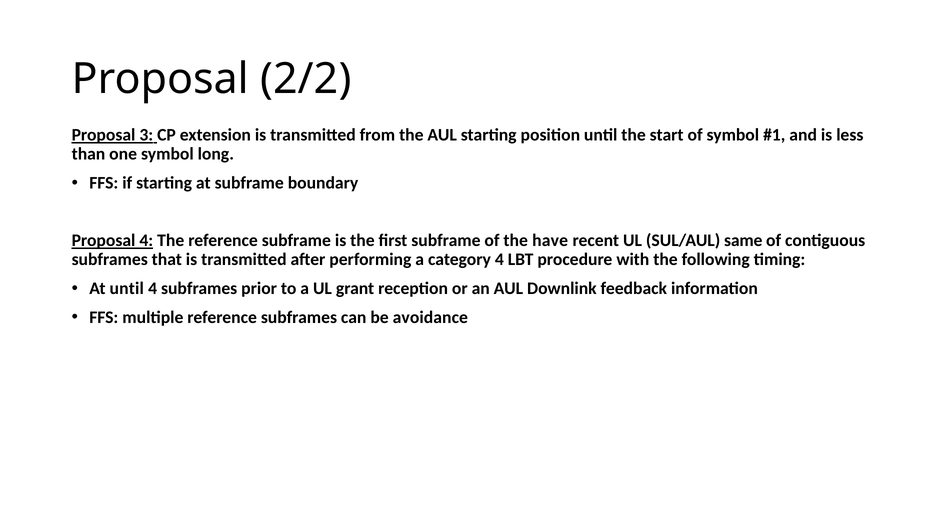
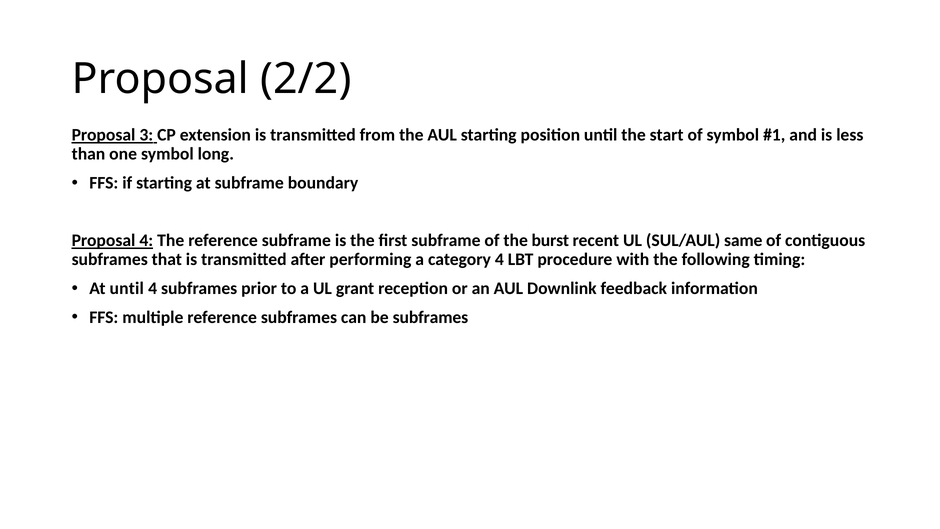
have: have -> burst (550, 240)
be avoidance: avoidance -> subframes (430, 317)
